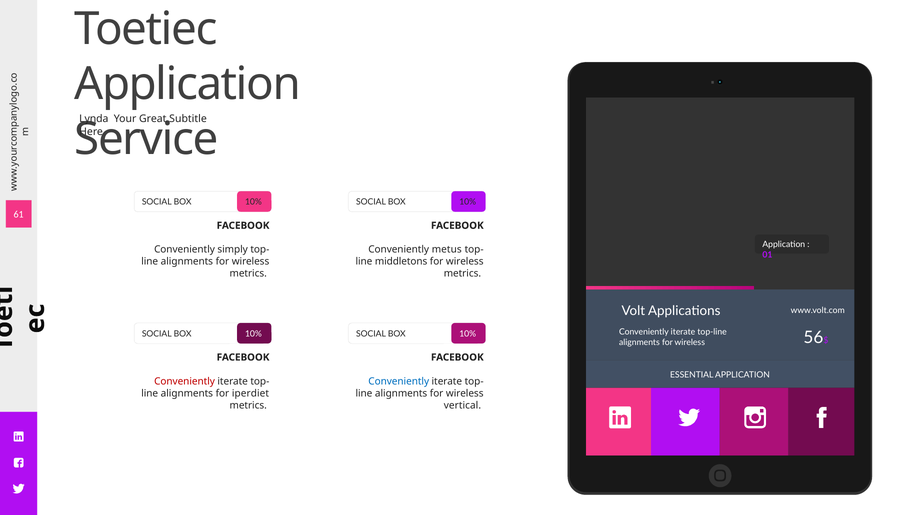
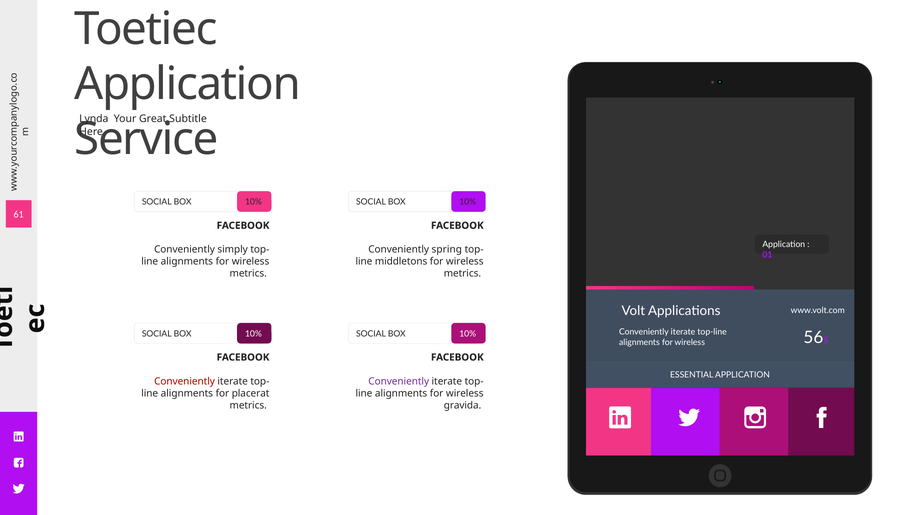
metus: metus -> spring (447, 249)
Conveniently colour: blue -> purple (399, 381)
iperdiet: iperdiet -> placerat (251, 393)
vertical: vertical -> gravida (463, 405)
